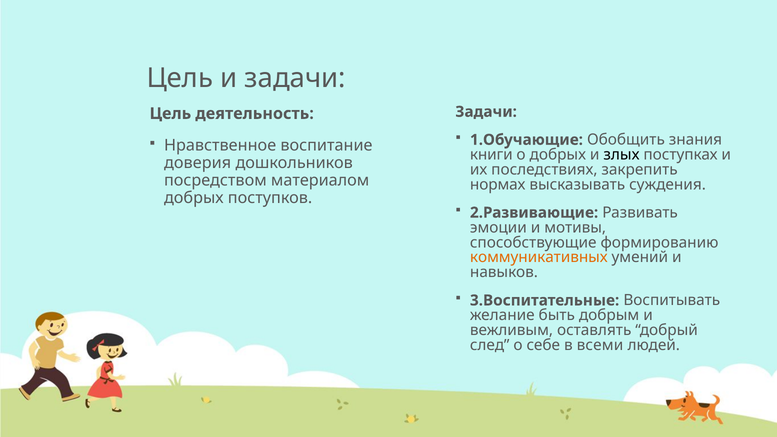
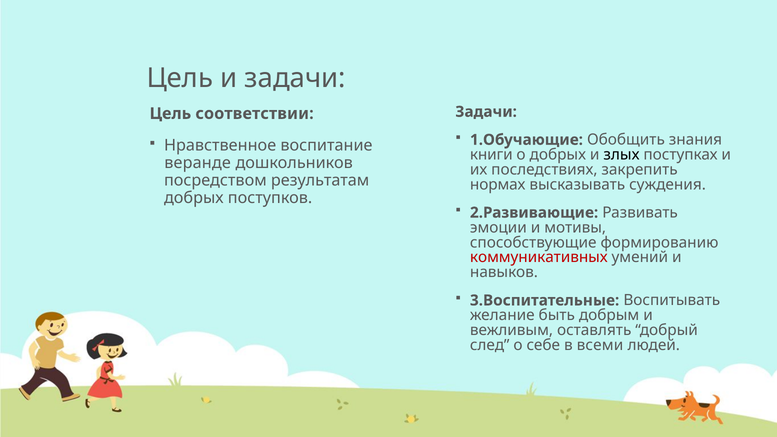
деятельность: деятельность -> соответствии (255, 114)
доверия: доверия -> веранде (198, 163)
материалом: материалом -> результатам (320, 181)
коммуникативных colour: orange -> red (539, 257)
